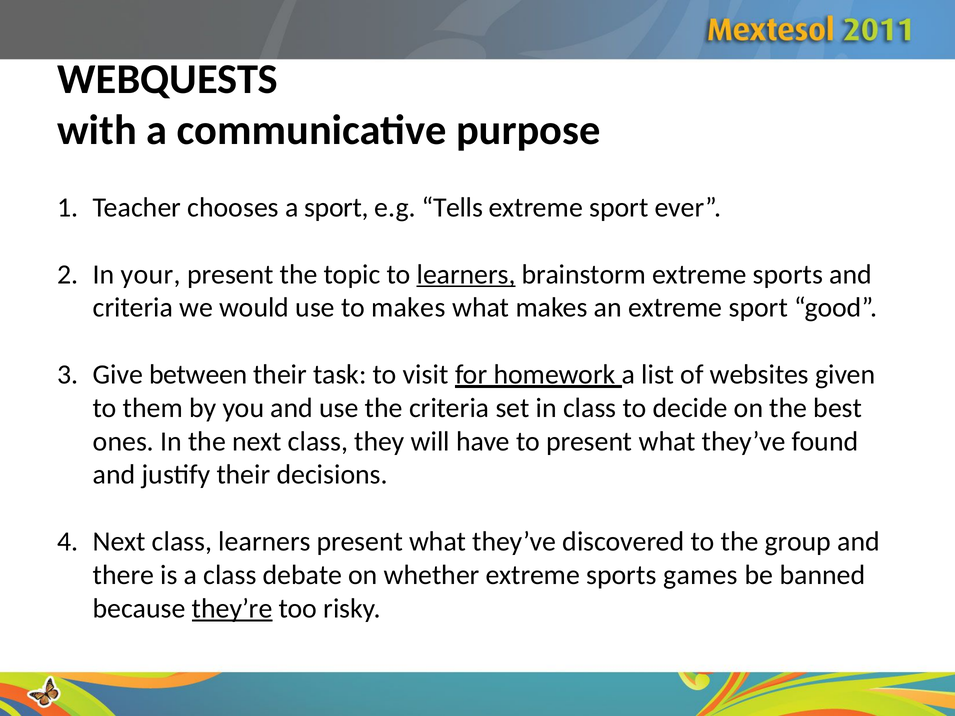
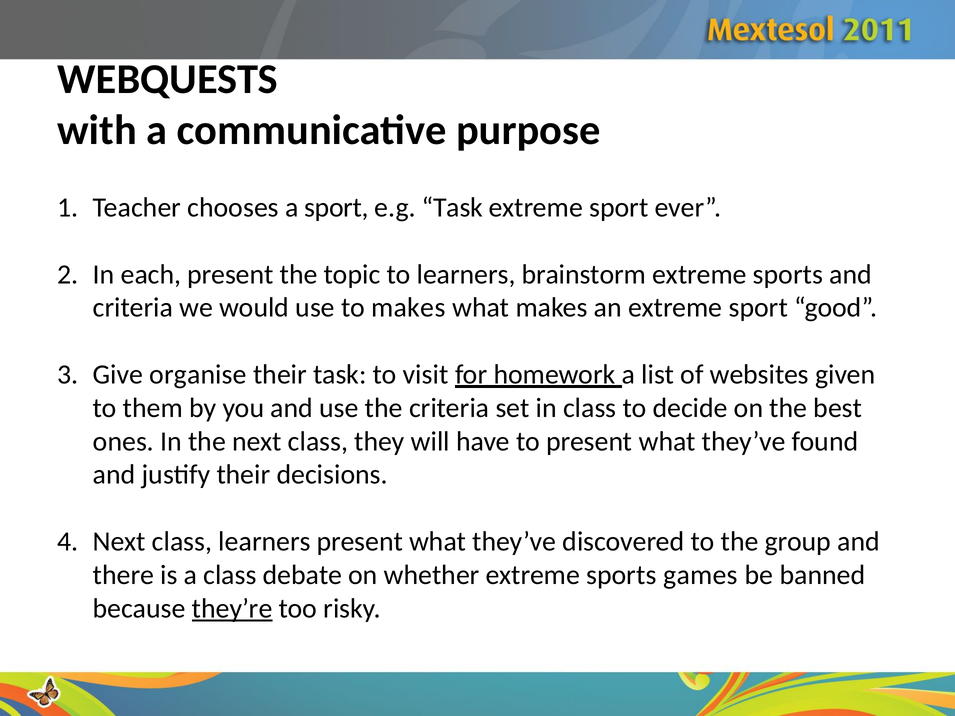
e.g Tells: Tells -> Task (452, 208)
your: your -> each (151, 274)
learners underline: present -> none (466, 274)
between: between -> organise (198, 375)
